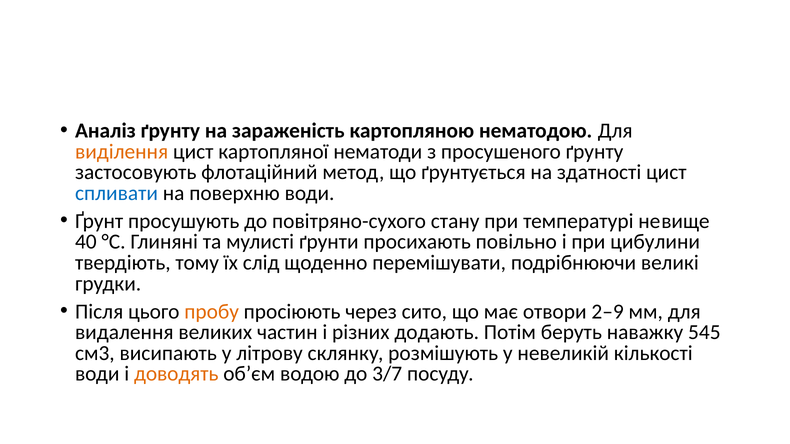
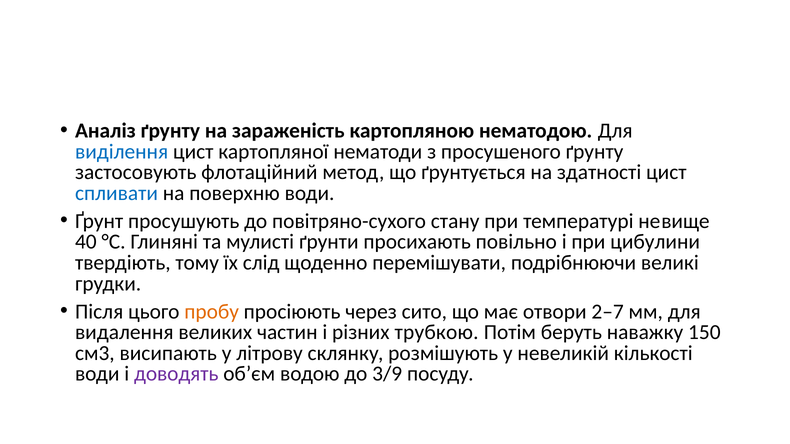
виділення colour: orange -> blue (122, 152)
2–9: 2–9 -> 2–7 (608, 312)
додають: додають -> трубкою (437, 333)
545: 545 -> 150 (704, 333)
доводять colour: orange -> purple (176, 374)
3/7: 3/7 -> 3/9 (387, 374)
